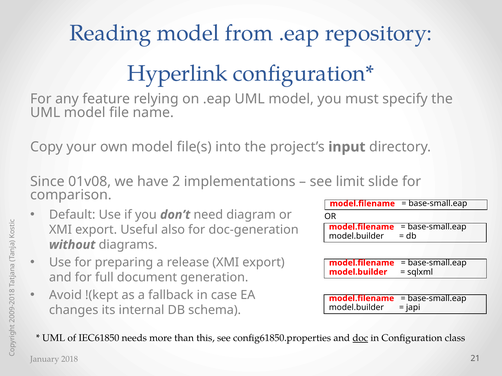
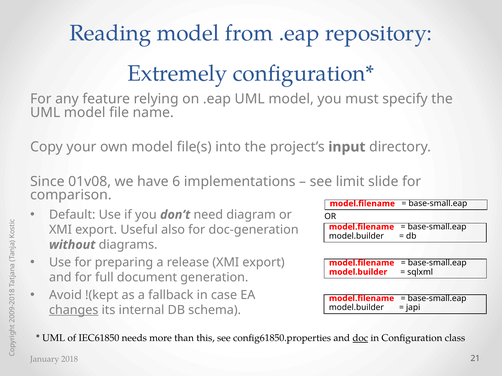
Hyperlink: Hyperlink -> Extremely (177, 73)
have 2: 2 -> 6 (176, 182)
changes underline: none -> present (74, 310)
